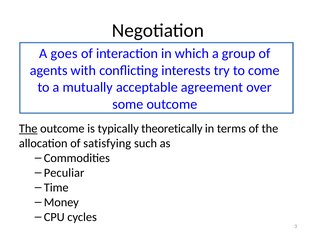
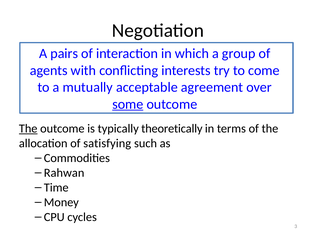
goes: goes -> pairs (64, 54)
some underline: none -> present (128, 104)
Peculiar: Peculiar -> Rahwan (64, 173)
